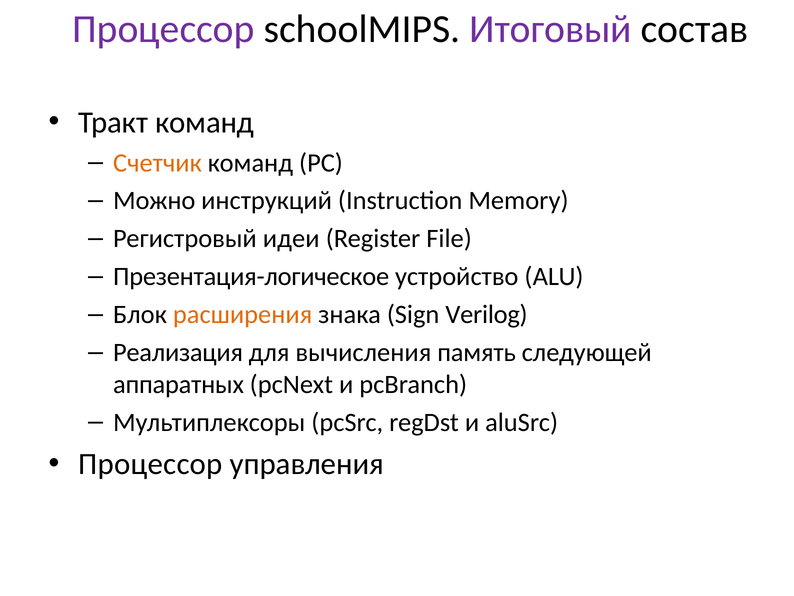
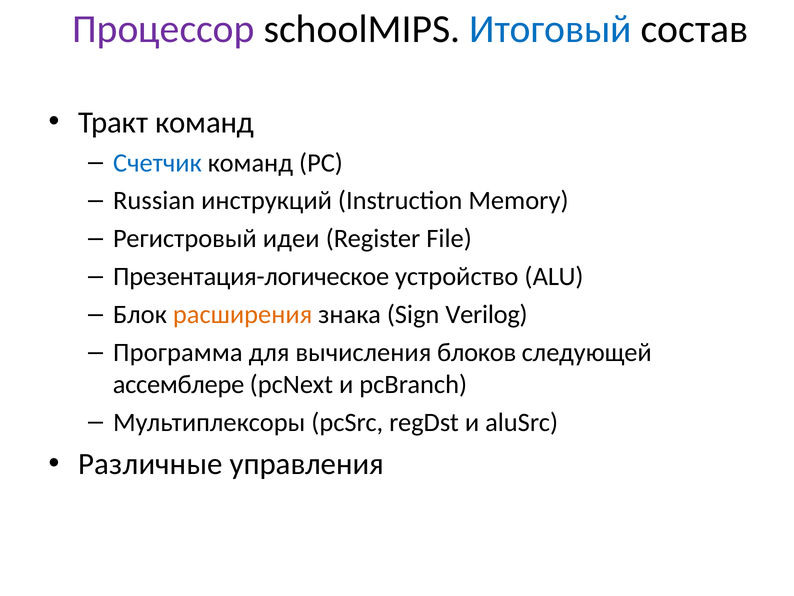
Итоговый colour: purple -> blue (551, 29)
Счетчик colour: orange -> blue (157, 163)
Можно: Можно -> Russian (154, 201)
Реализация: Реализация -> Программа (178, 352)
память: память -> блоков (477, 352)
аппаратных: аппаратных -> ассемблере (179, 384)
Процессор: Процессор -> Различные (151, 464)
